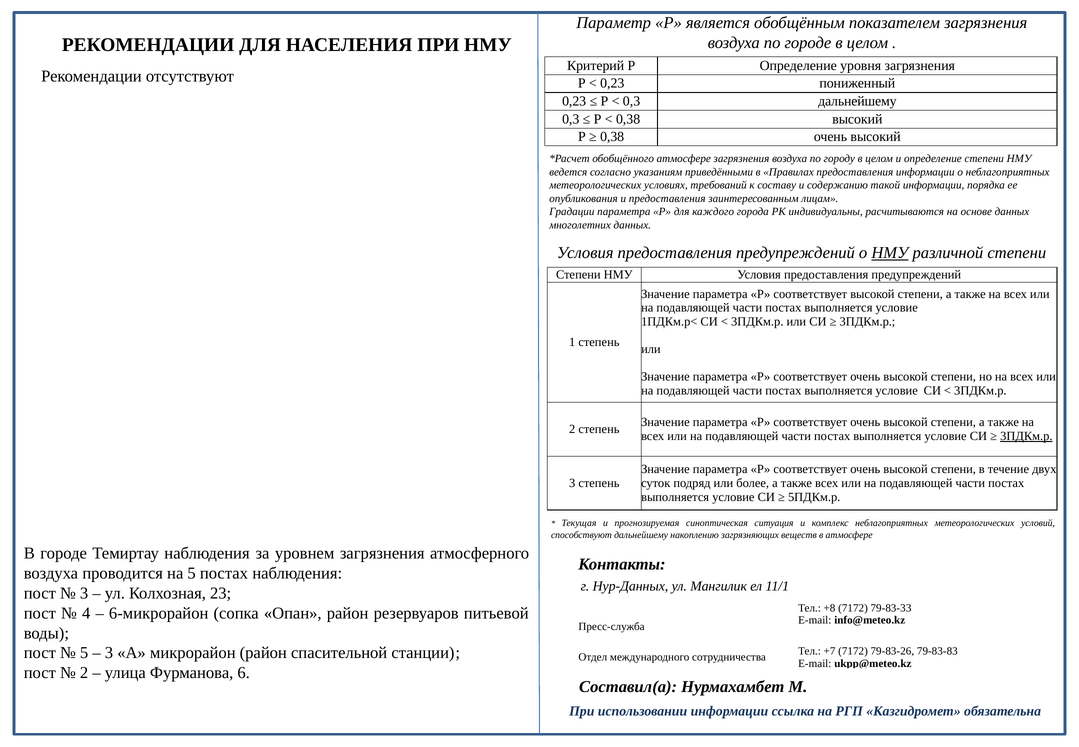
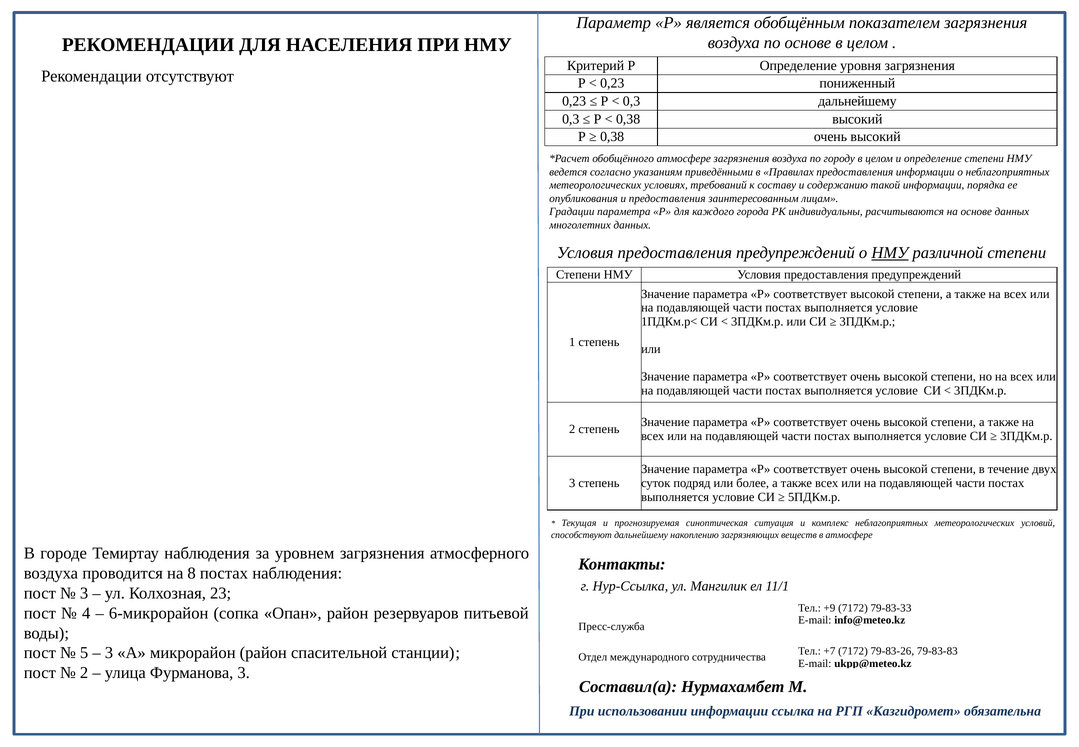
по городе: городе -> основе (808, 43)
3ПДКм.р underline: present -> none (1026, 436)
на 5: 5 -> 8 (192, 573)
Нур-Данных: Нур-Данных -> Нур-Ссылка (630, 586)
+8: +8 -> +9 (829, 608)
Фурманова 6: 6 -> 3 (244, 673)
